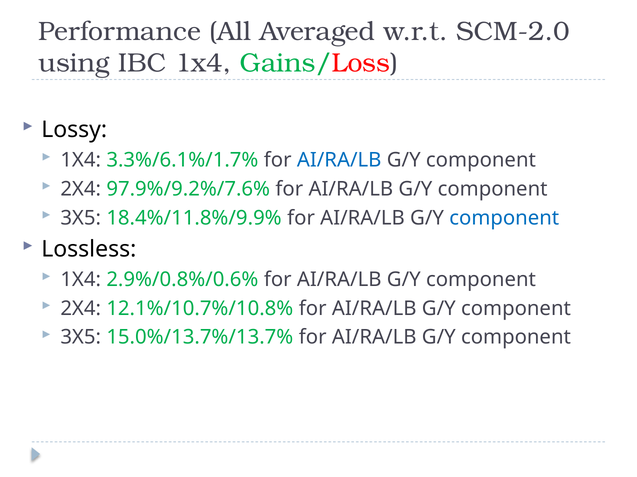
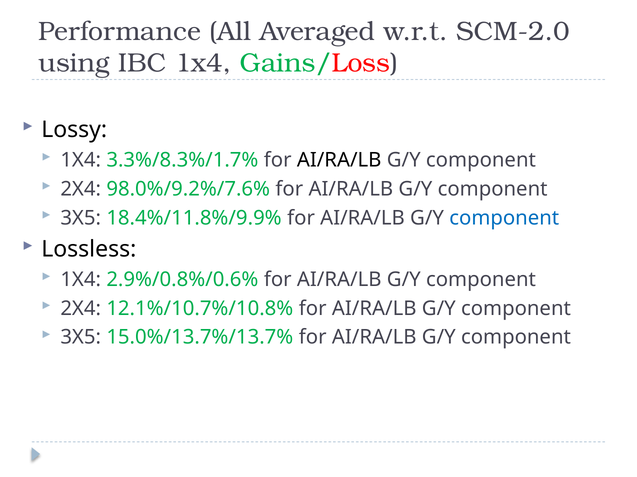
3.3%/6.1%/1.7%: 3.3%/6.1%/1.7% -> 3.3%/8.3%/1.7% (182, 160)
AI/RA/LB colour: blue -> black (339, 160)
97.9%/9.2%/7.6%: 97.9%/9.2%/7.6% -> 98.0%/9.2%/7.6% (188, 189)
